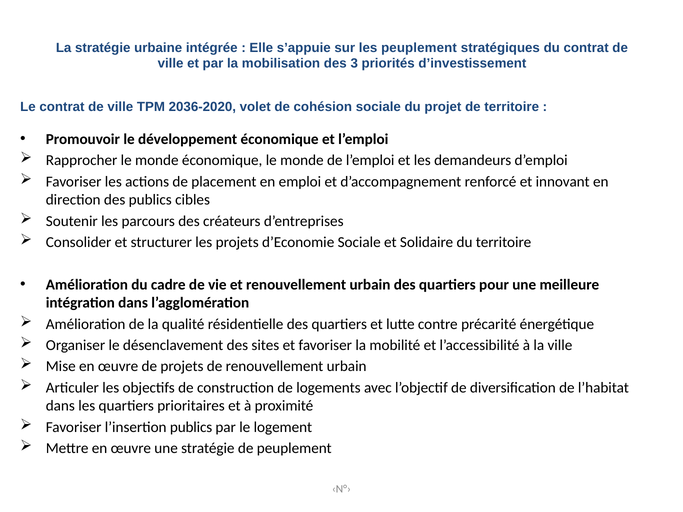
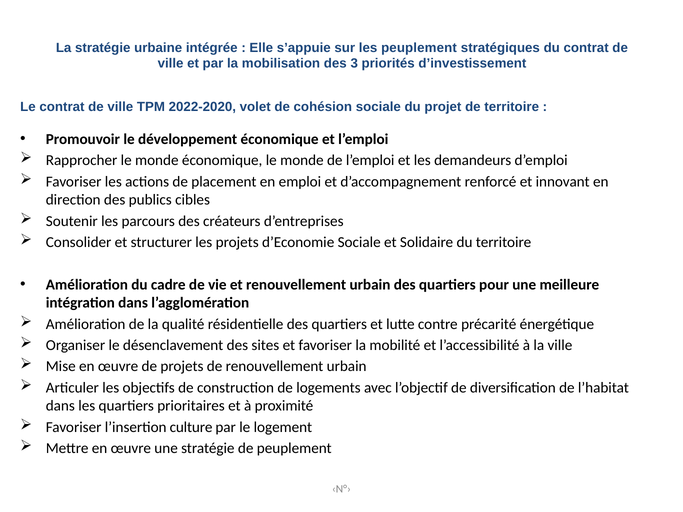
2036-2020: 2036-2020 -> 2022-2020 (202, 107)
l’insertion publics: publics -> culture (191, 427)
